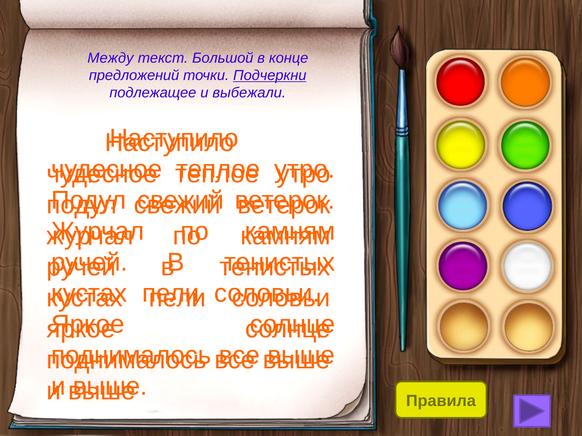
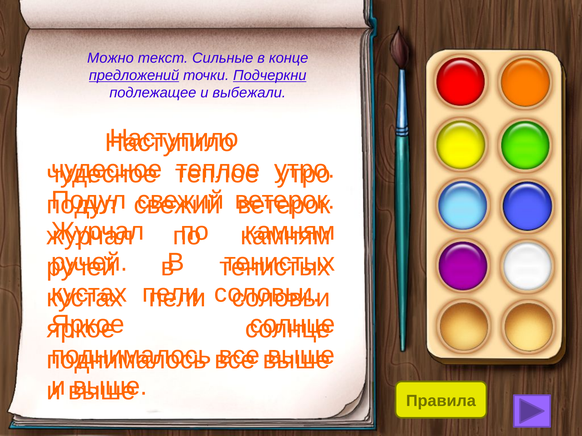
Между: Между -> Можно (110, 58)
Большой: Большой -> Сильные (223, 58)
предложений underline: none -> present (134, 76)
